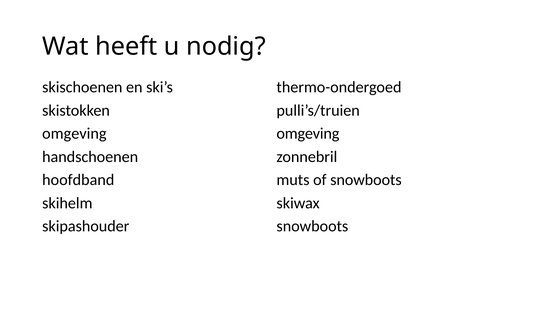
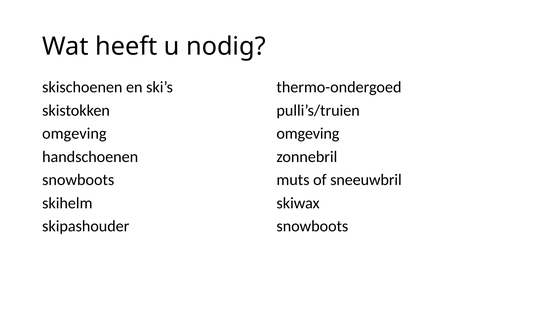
hoofdband: hoofdband -> snowboots (78, 180)
of snowboots: snowboots -> sneeuwbril (366, 180)
